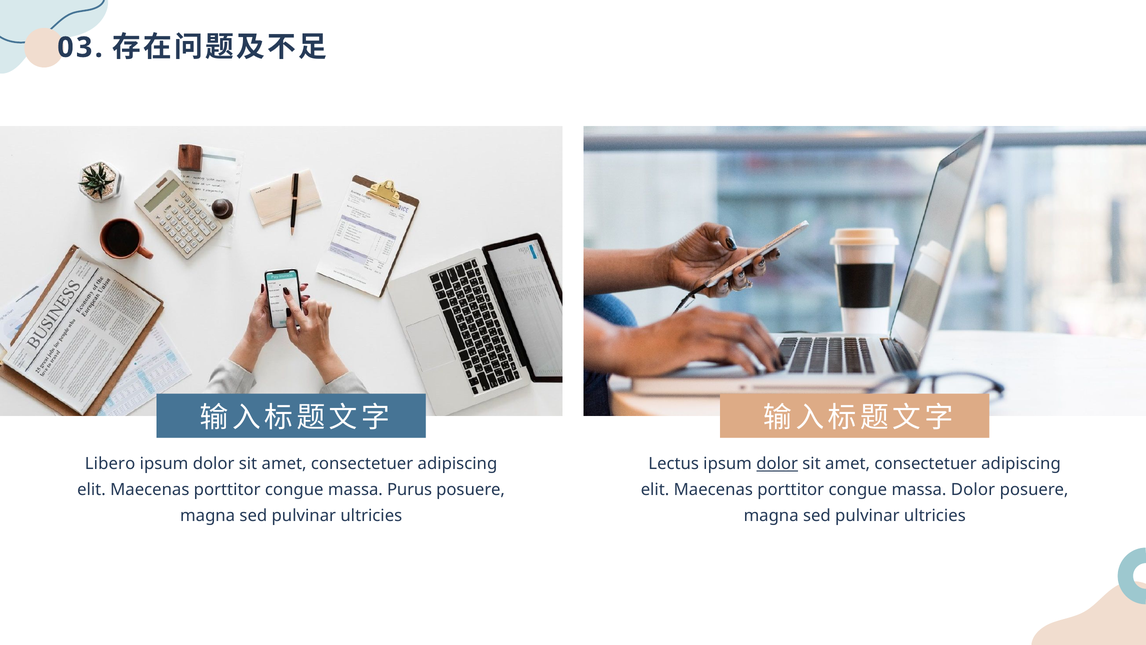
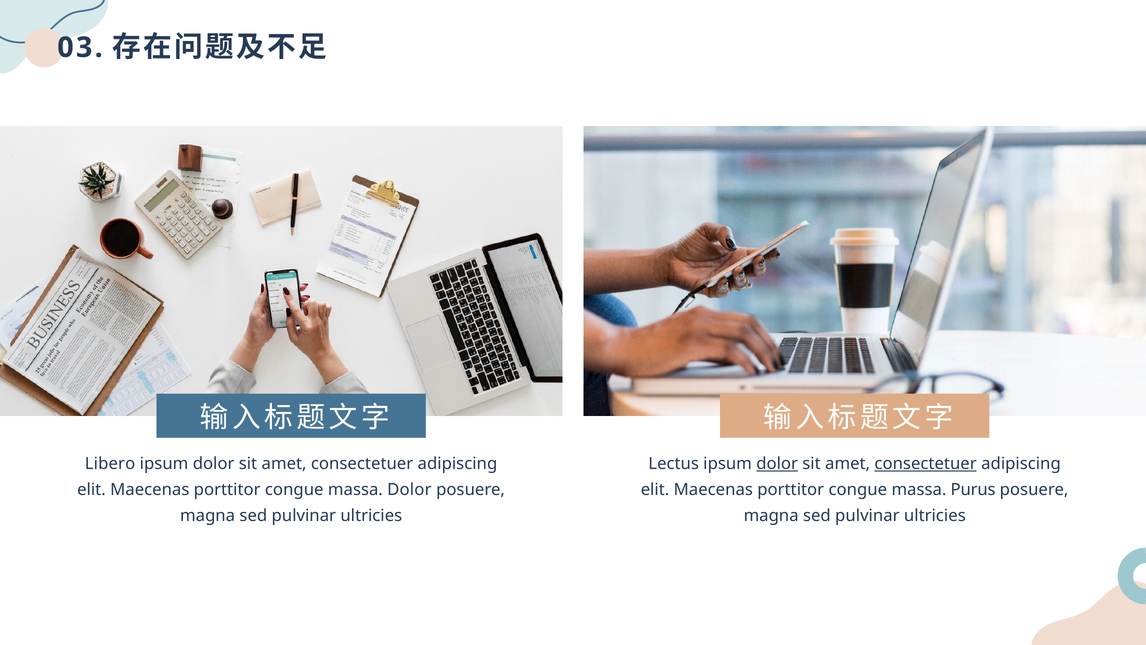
consectetuer underline: none -> present (926, 463)
massa Purus: Purus -> Dolor (409, 489)
massa Dolor: Dolor -> Purus (973, 489)
